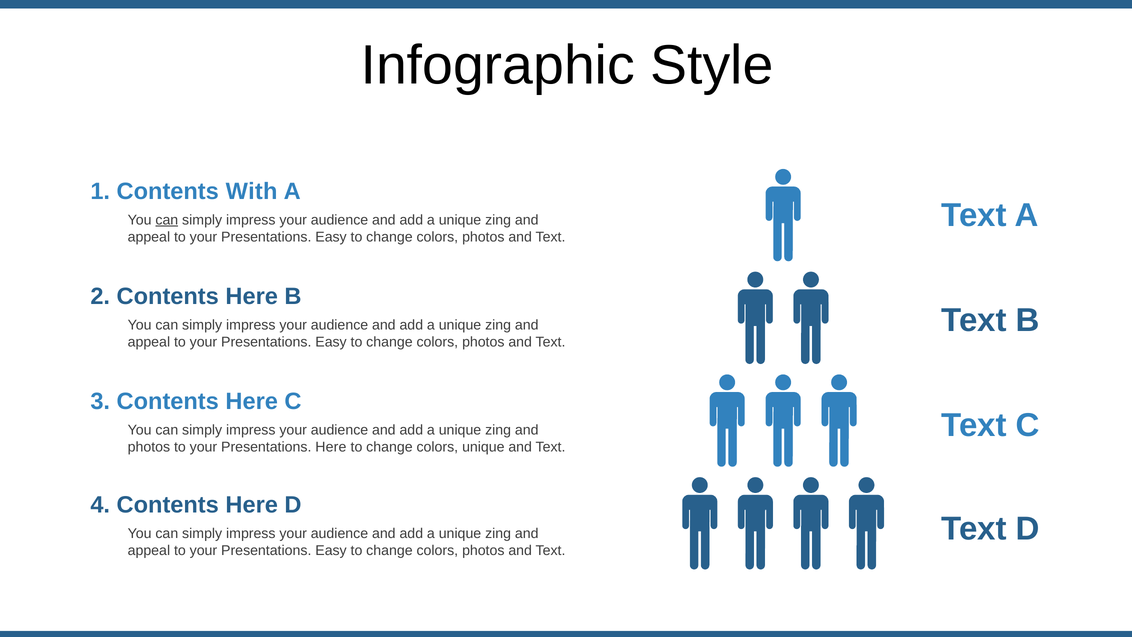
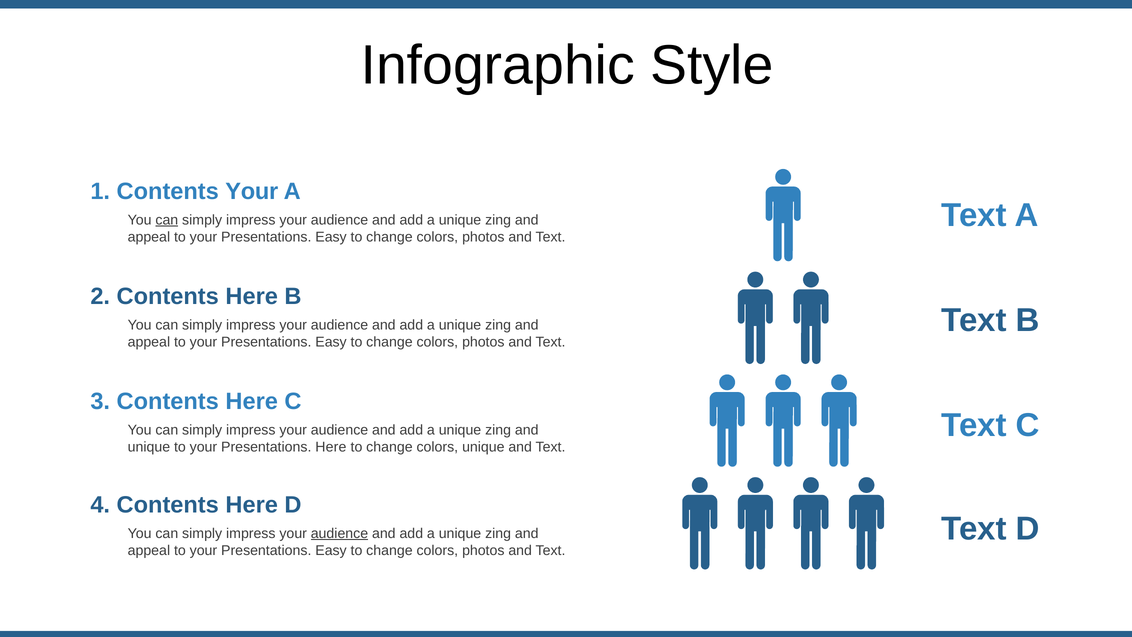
Contents With: With -> Your (252, 191)
photos: photos -> unique (149, 447)
audience underline: none -> present (339, 533)
